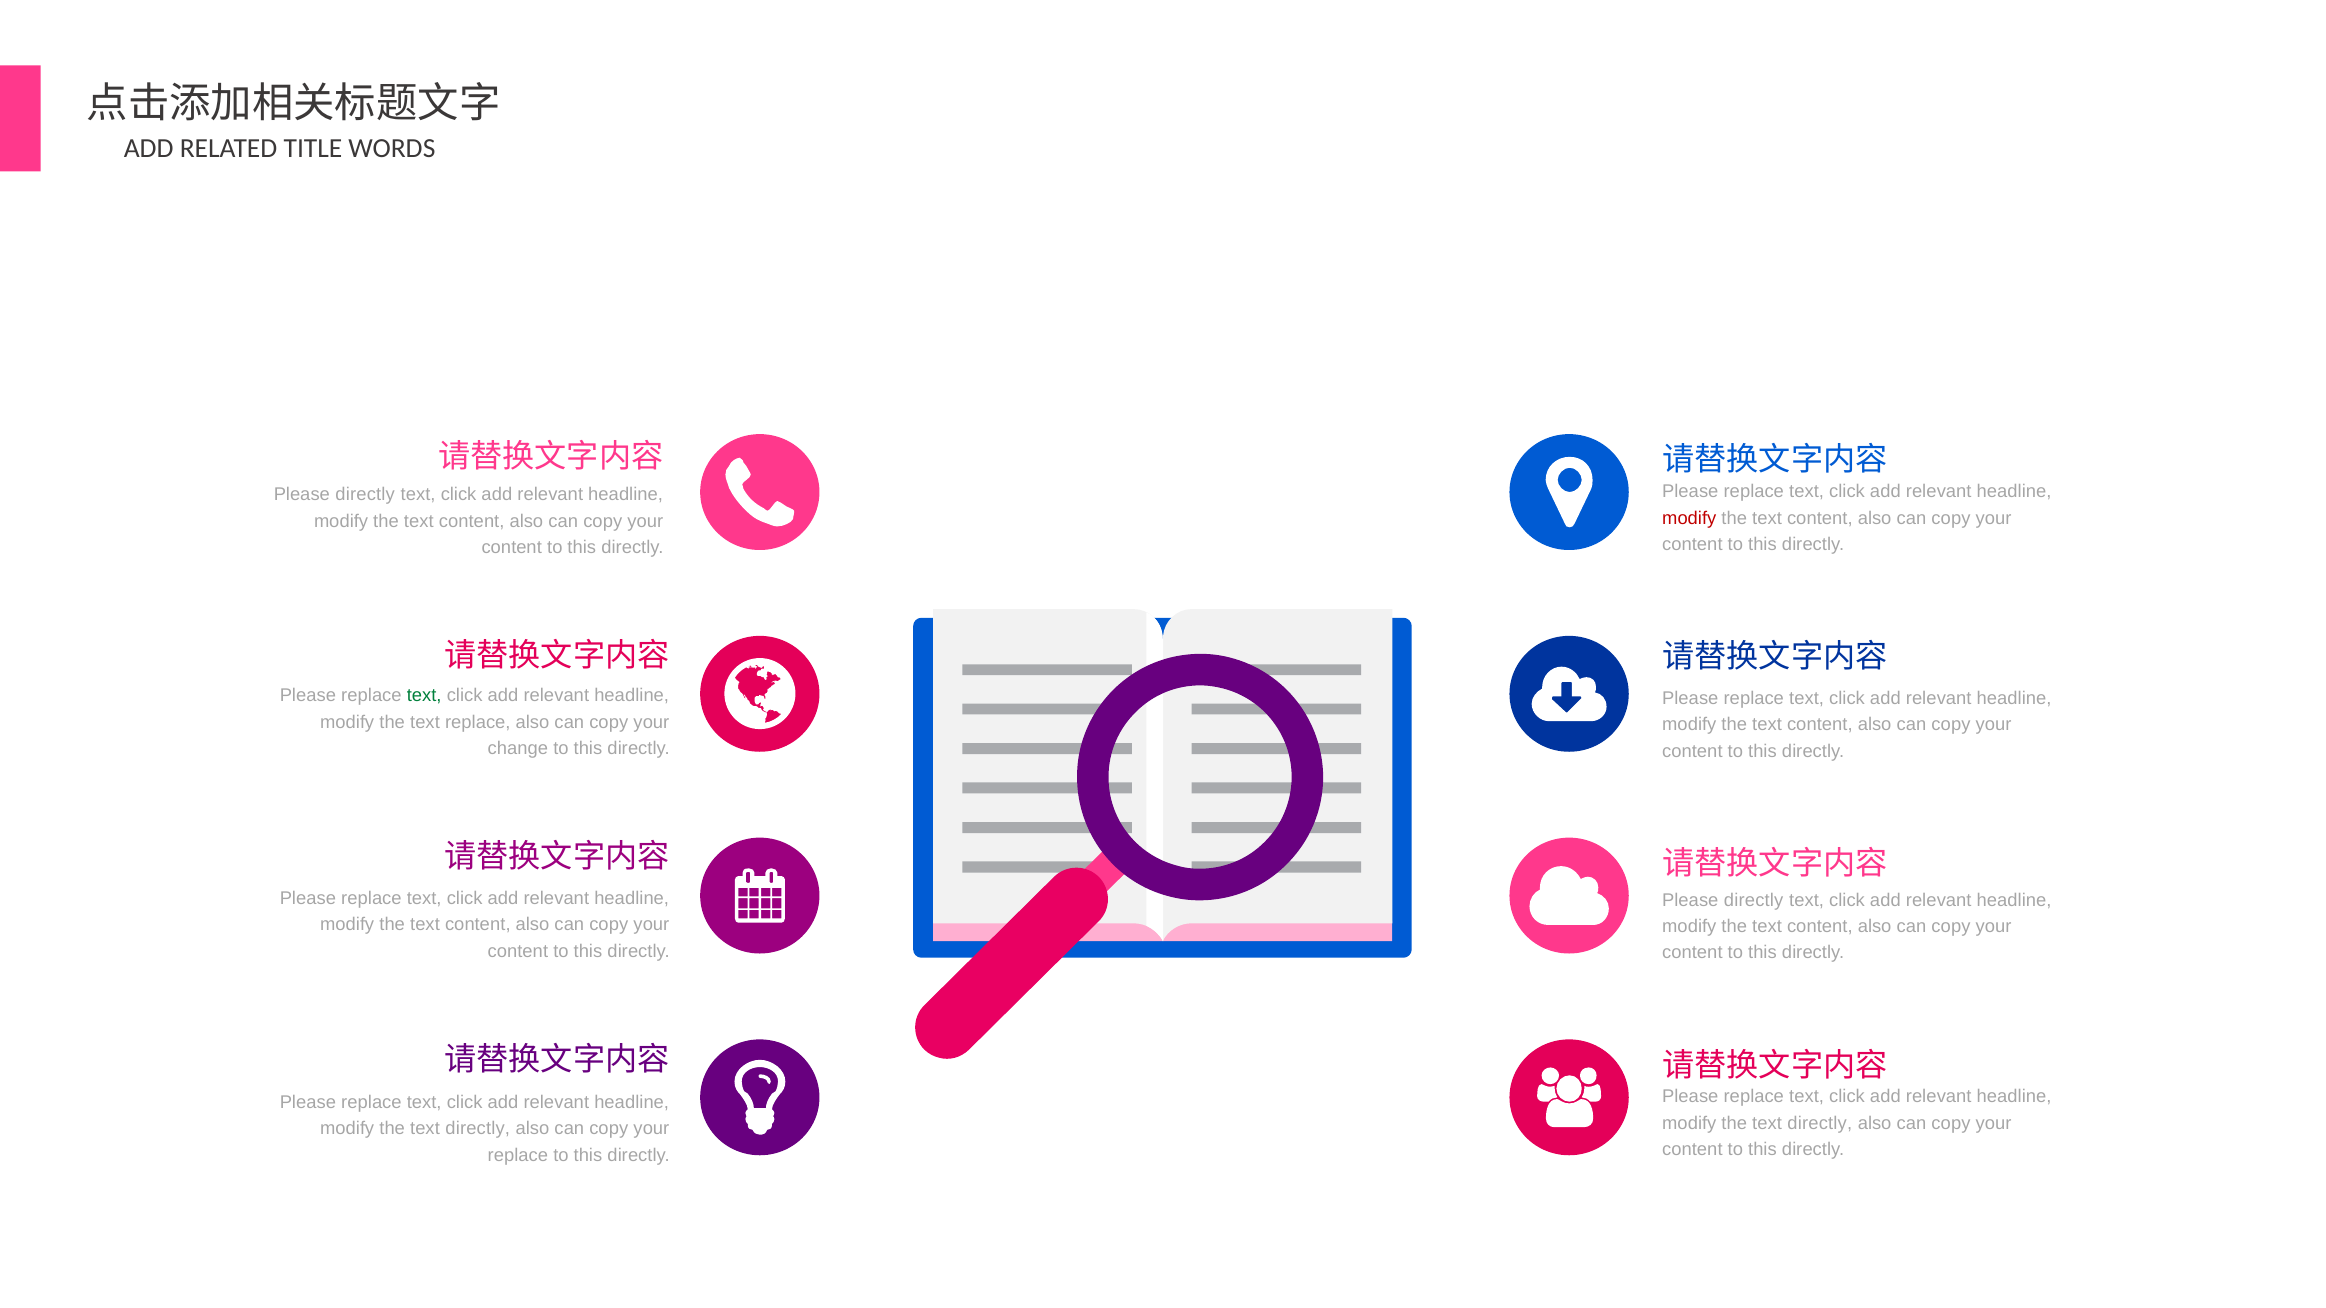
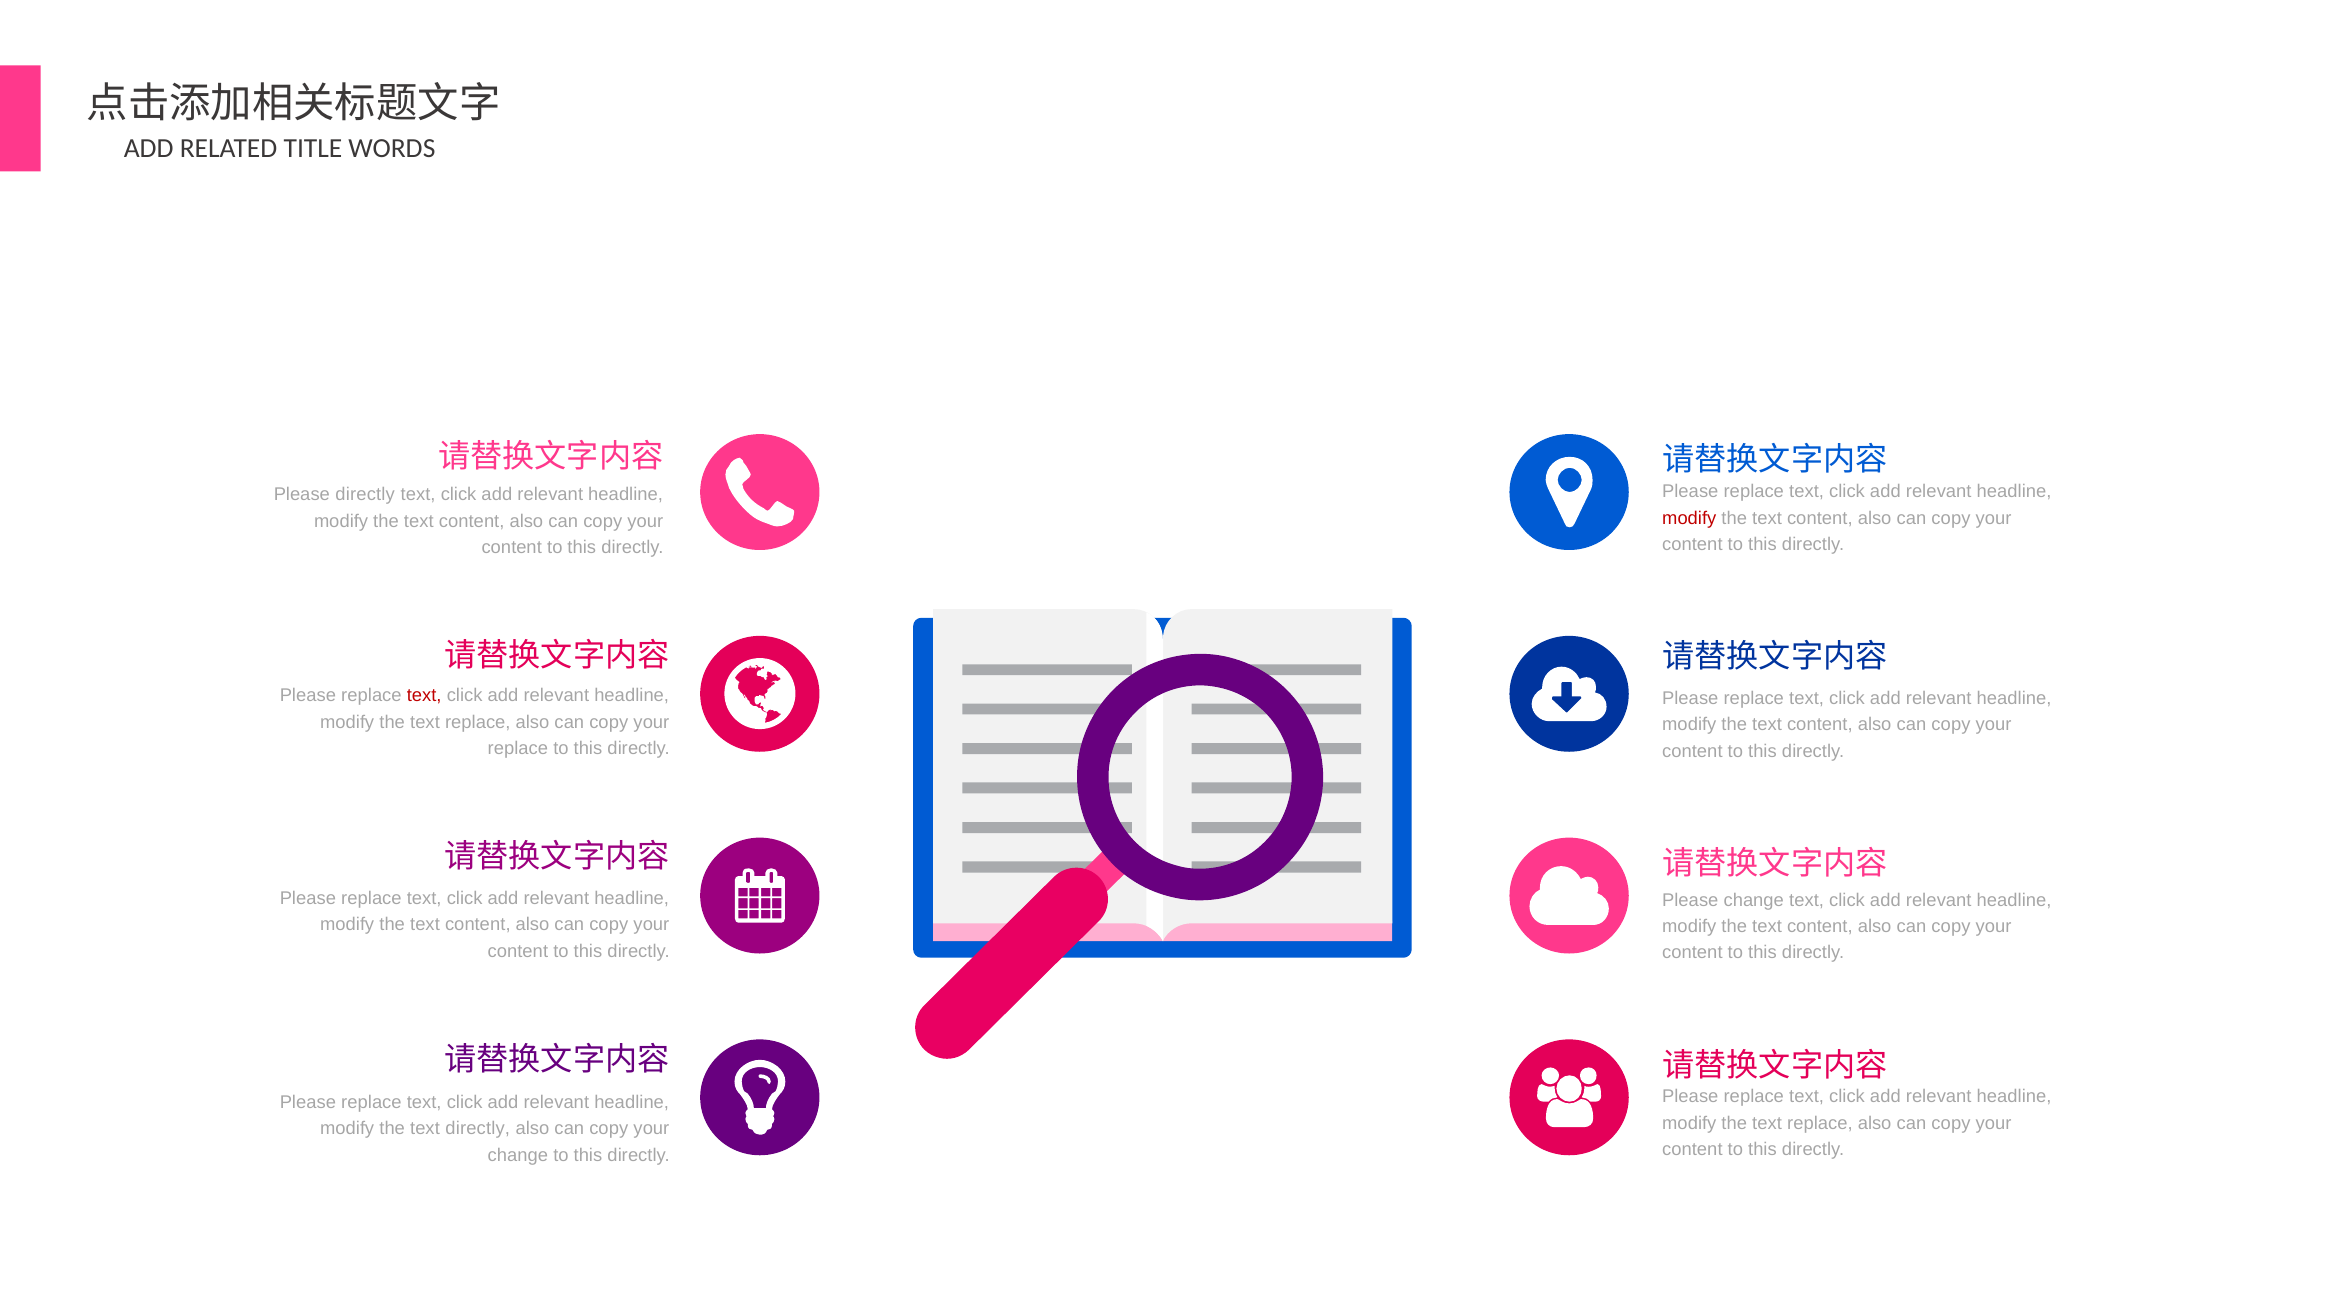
text colour: green -> red (424, 696)
change: change -> replace (518, 749)
directly: directly -> change (1754, 900)
directly: directly -> replace (1820, 1124)
replace: replace -> change (518, 1156)
